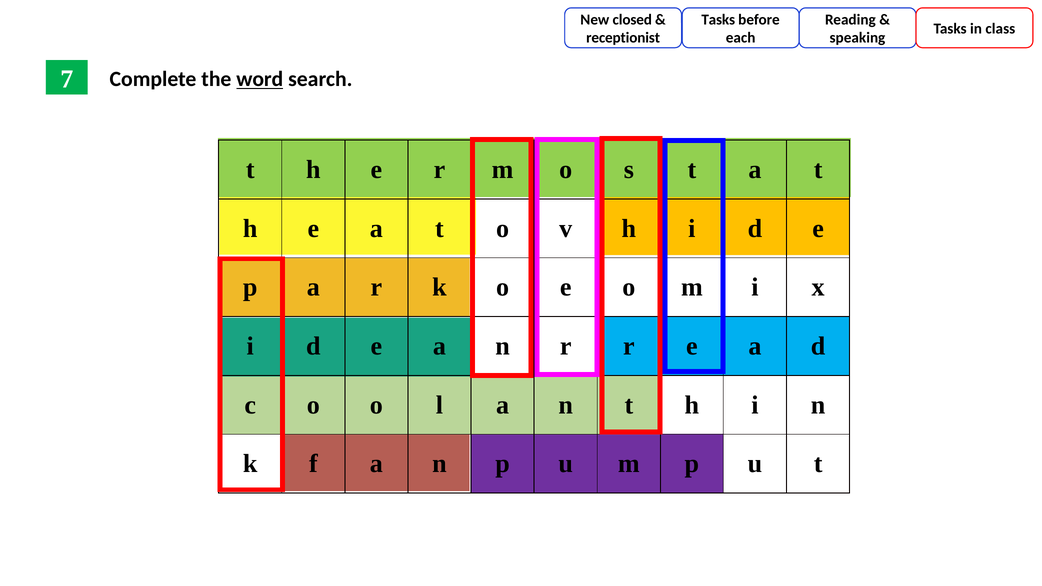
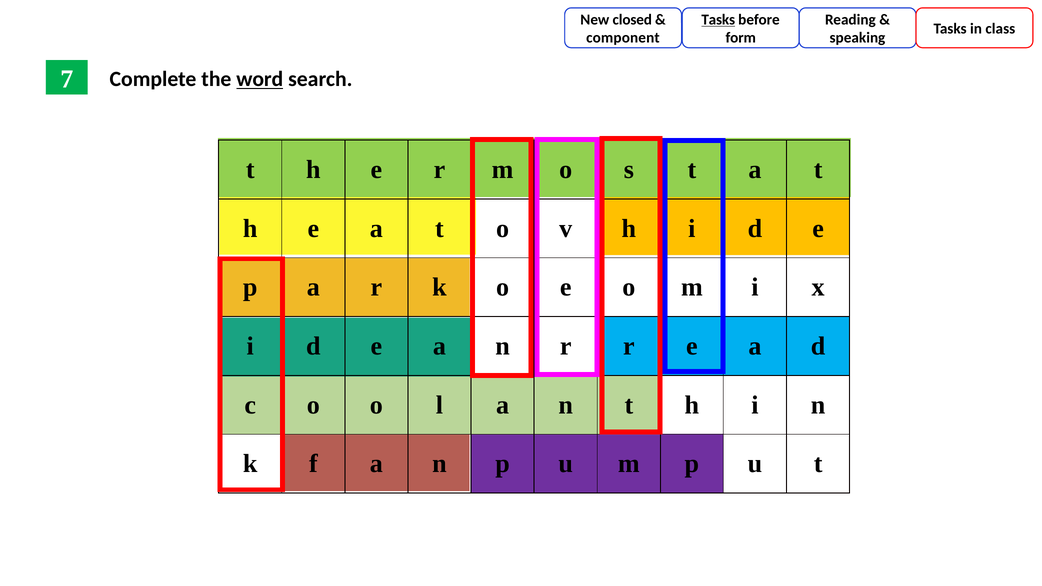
Tasks underline: none -> present (718, 20)
receptionist: receptionist -> component (623, 38)
each: each -> form (741, 38)
